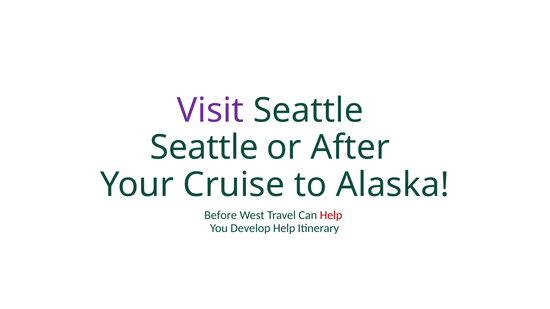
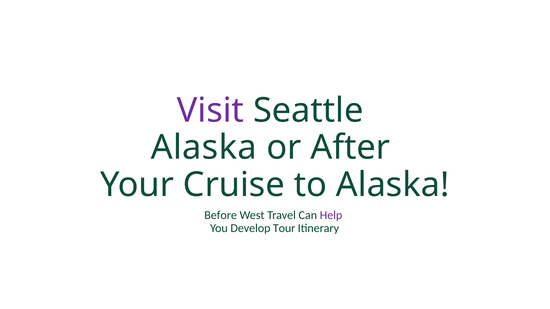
Seattle: Seattle -> Alaska (204, 148)
Help colour: red -> purple (331, 216)
Develop Help: Help -> Tour (284, 229)
